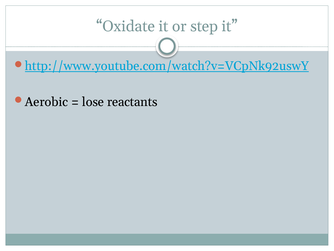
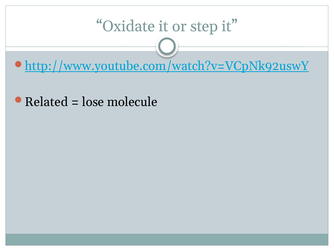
Aerobic: Aerobic -> Related (46, 102)
reactants: reactants -> molecule (132, 102)
